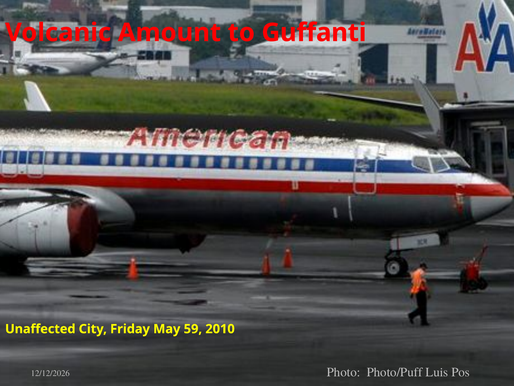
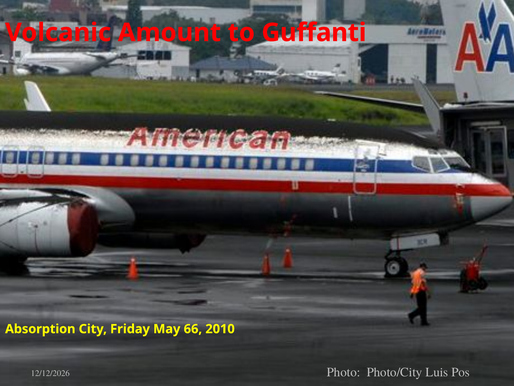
Unaffected: Unaffected -> Absorption (40, 329)
59: 59 -> 66 (193, 329)
Photo/Puff: Photo/Puff -> Photo/City (395, 372)
